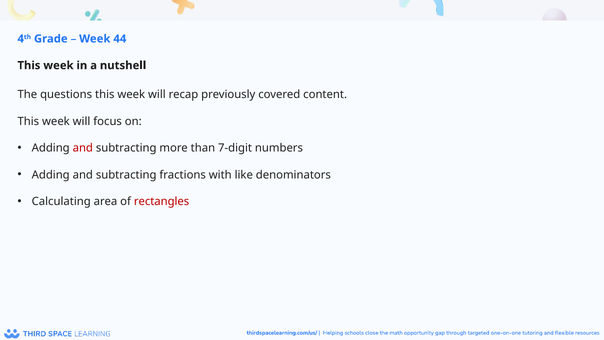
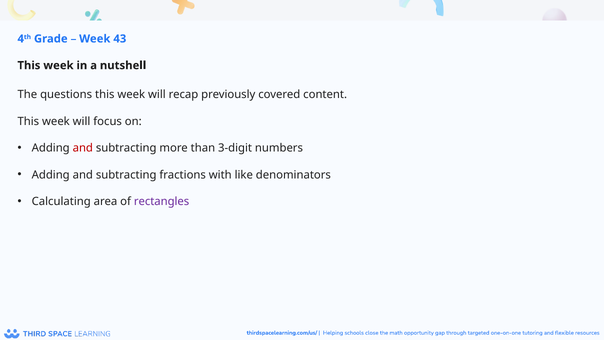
44: 44 -> 43 (120, 39)
7-digit: 7-digit -> 3-digit (235, 148)
rectangles colour: red -> purple (162, 201)
